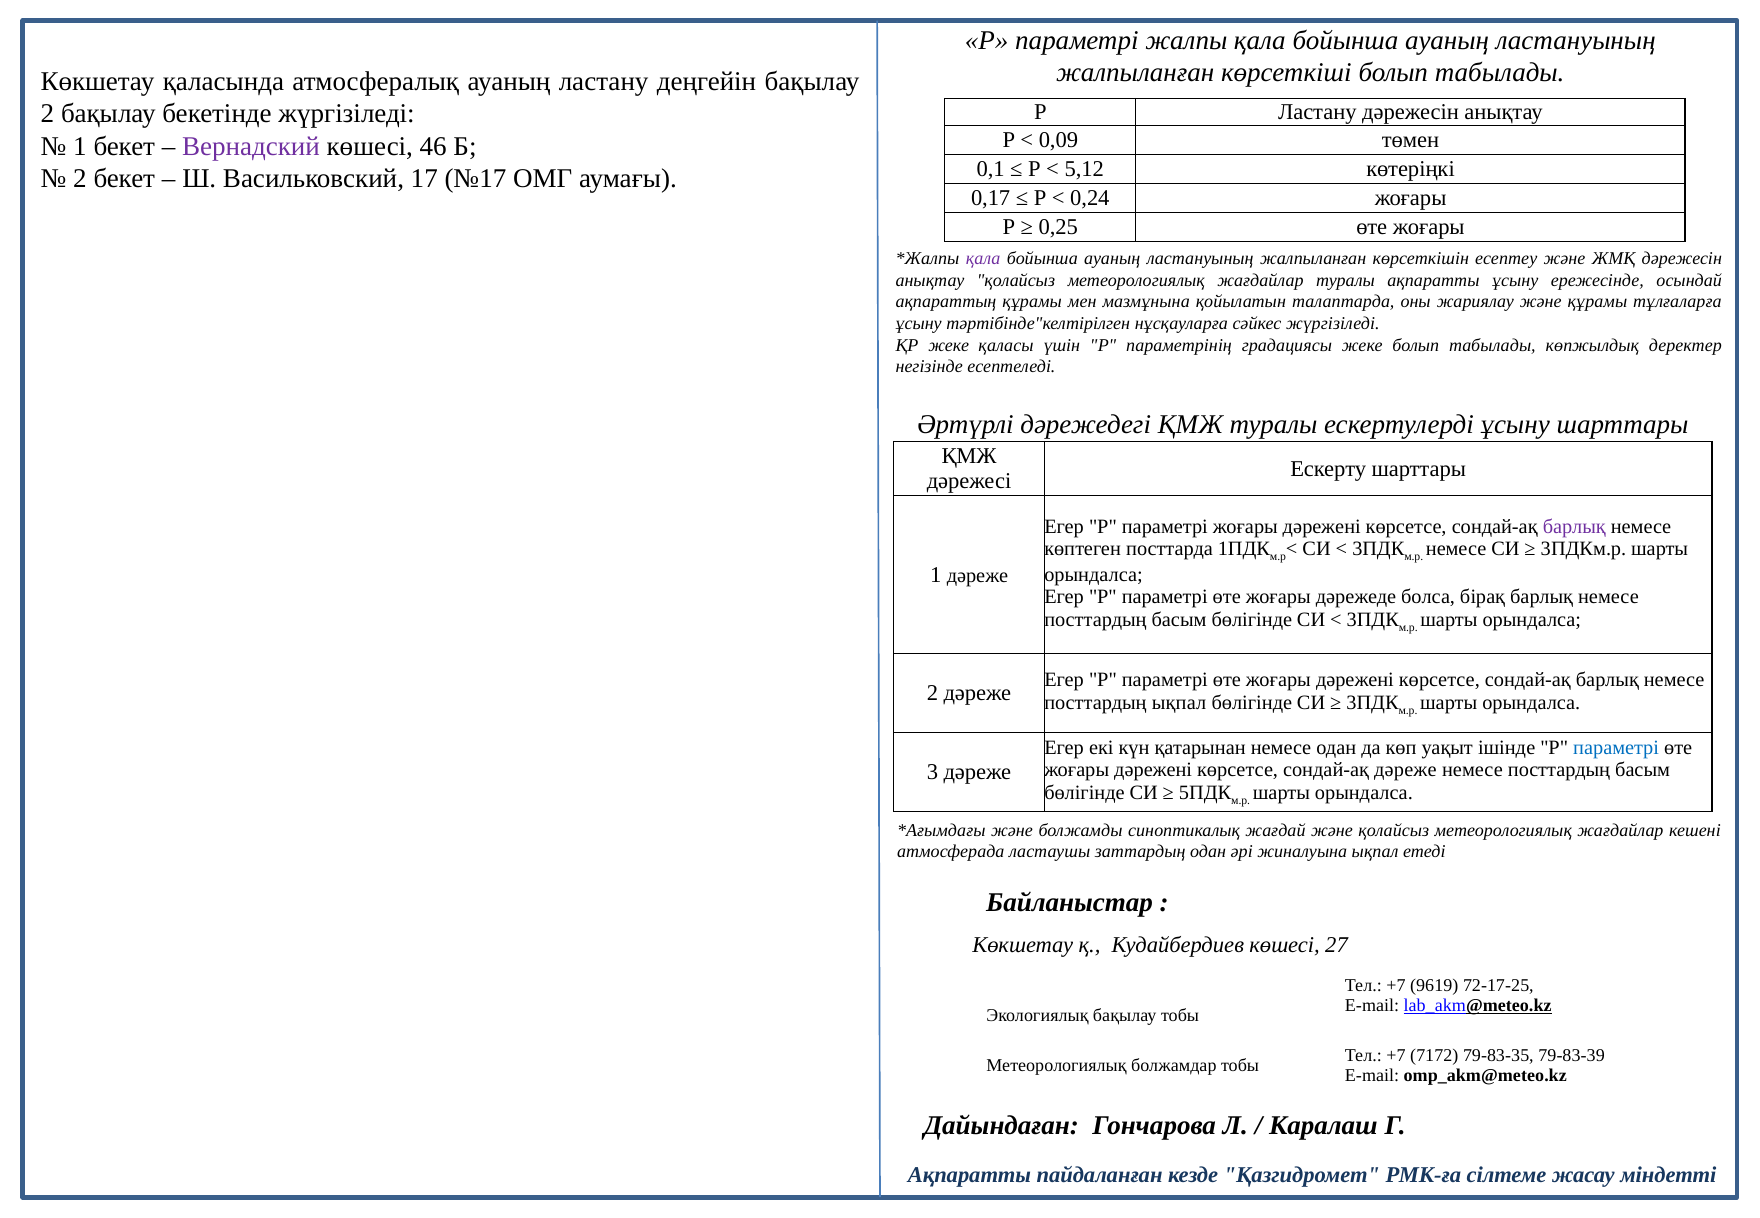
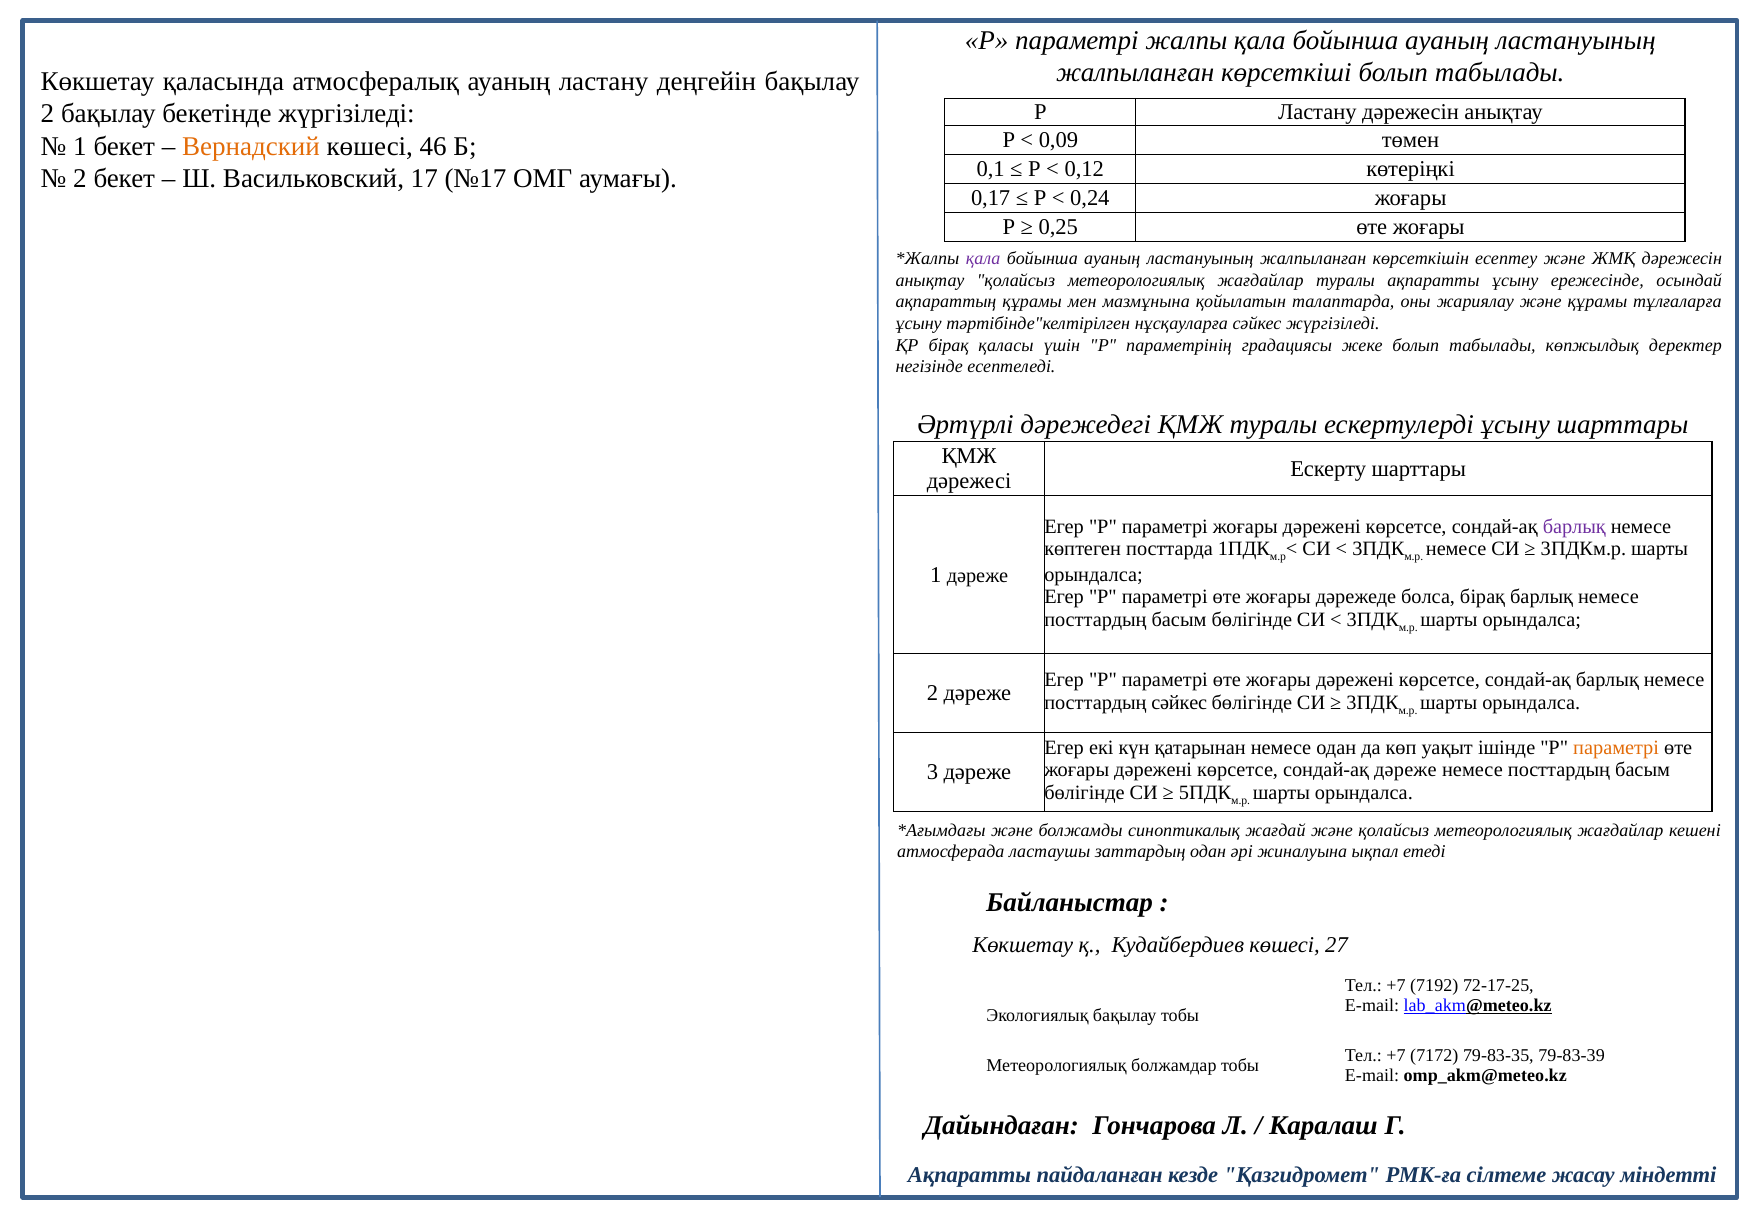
Вернадский colour: purple -> orange (251, 146)
5,12: 5,12 -> 0,12 (1084, 169)
ҚР жеке: жеке -> бірақ (949, 345)
посттардың ықпал: ықпал -> сәйкес (1179, 703)
параметрі colour: blue -> orange (1616, 748)
9619: 9619 -> 7192 (1434, 986)
